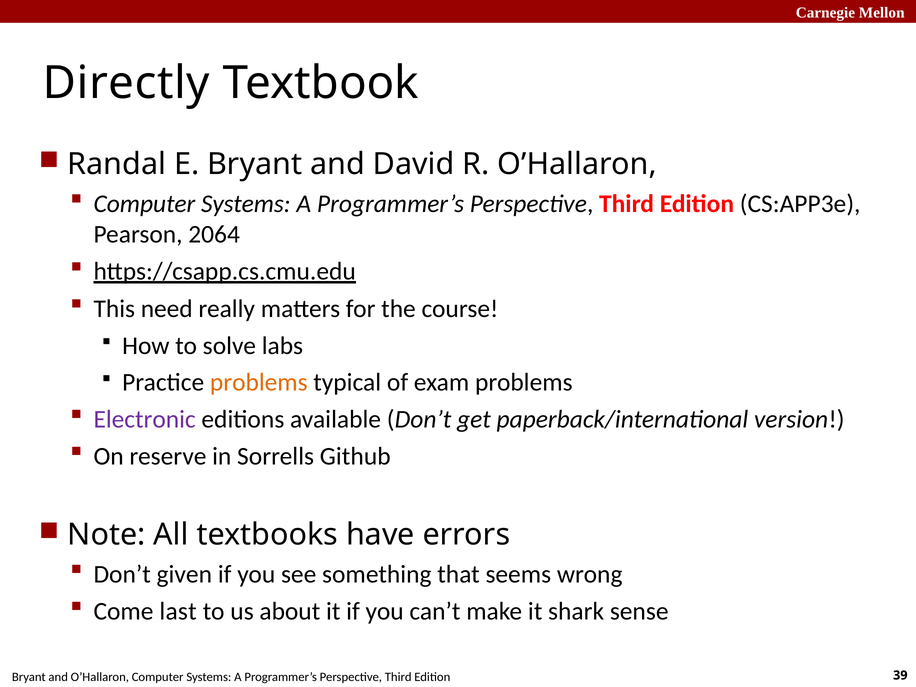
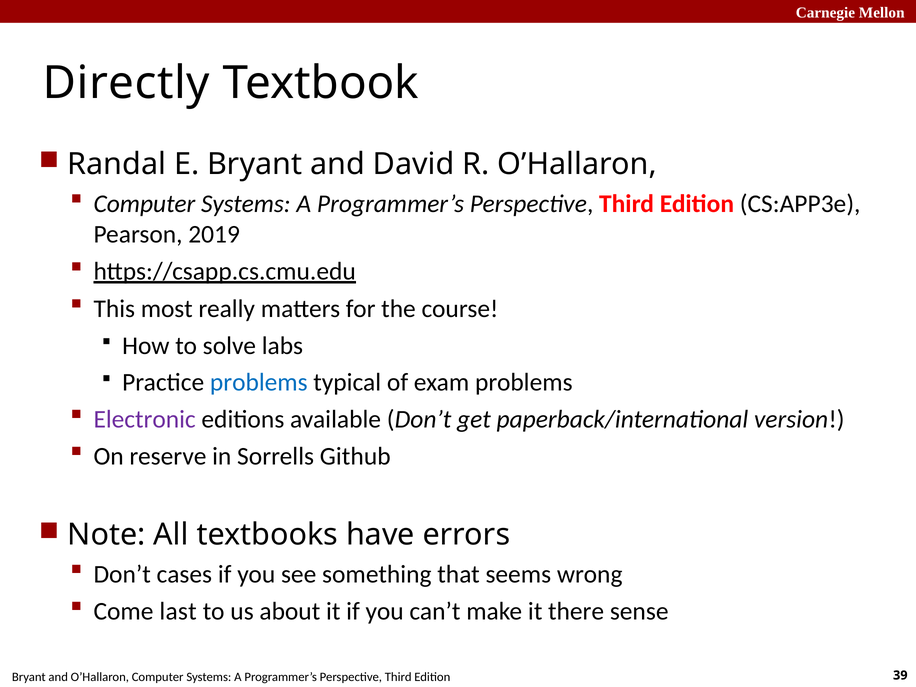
2064: 2064 -> 2019 (214, 234)
need: need -> most (167, 309)
problems colour: orange -> blue (259, 383)
given: given -> cases (184, 574)
shark: shark -> there (576, 611)
